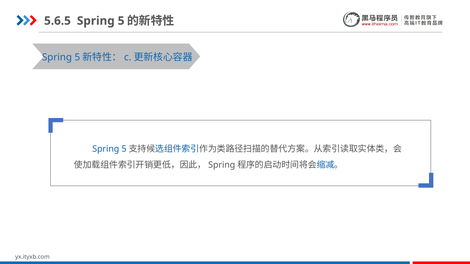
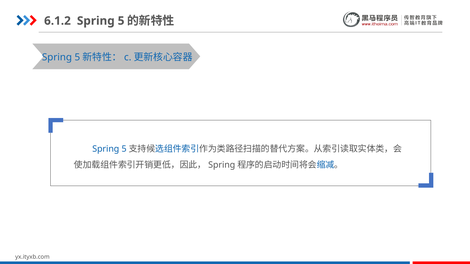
5.6.5: 5.6.5 -> 6.1.2 (57, 21)
